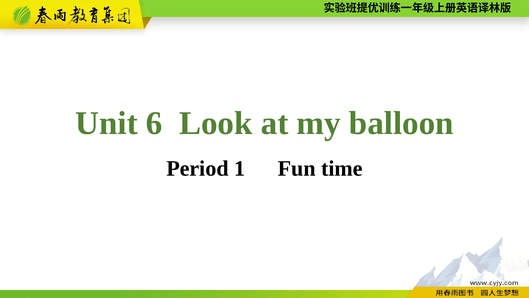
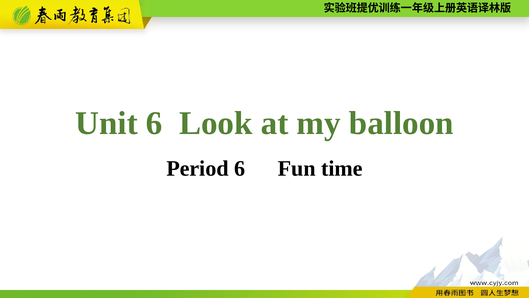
Period 1: 1 -> 6 (240, 168)
